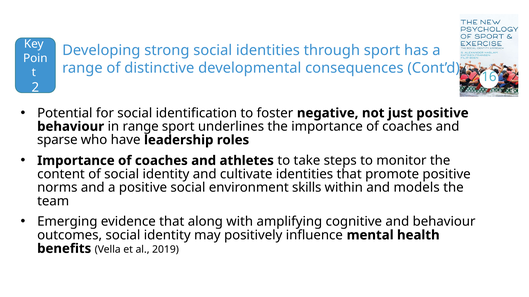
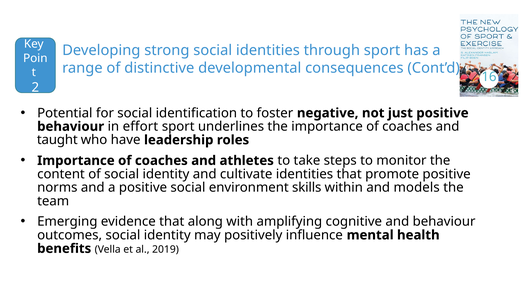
in range: range -> effort (140, 127)
sparse: sparse -> taught (57, 140)
